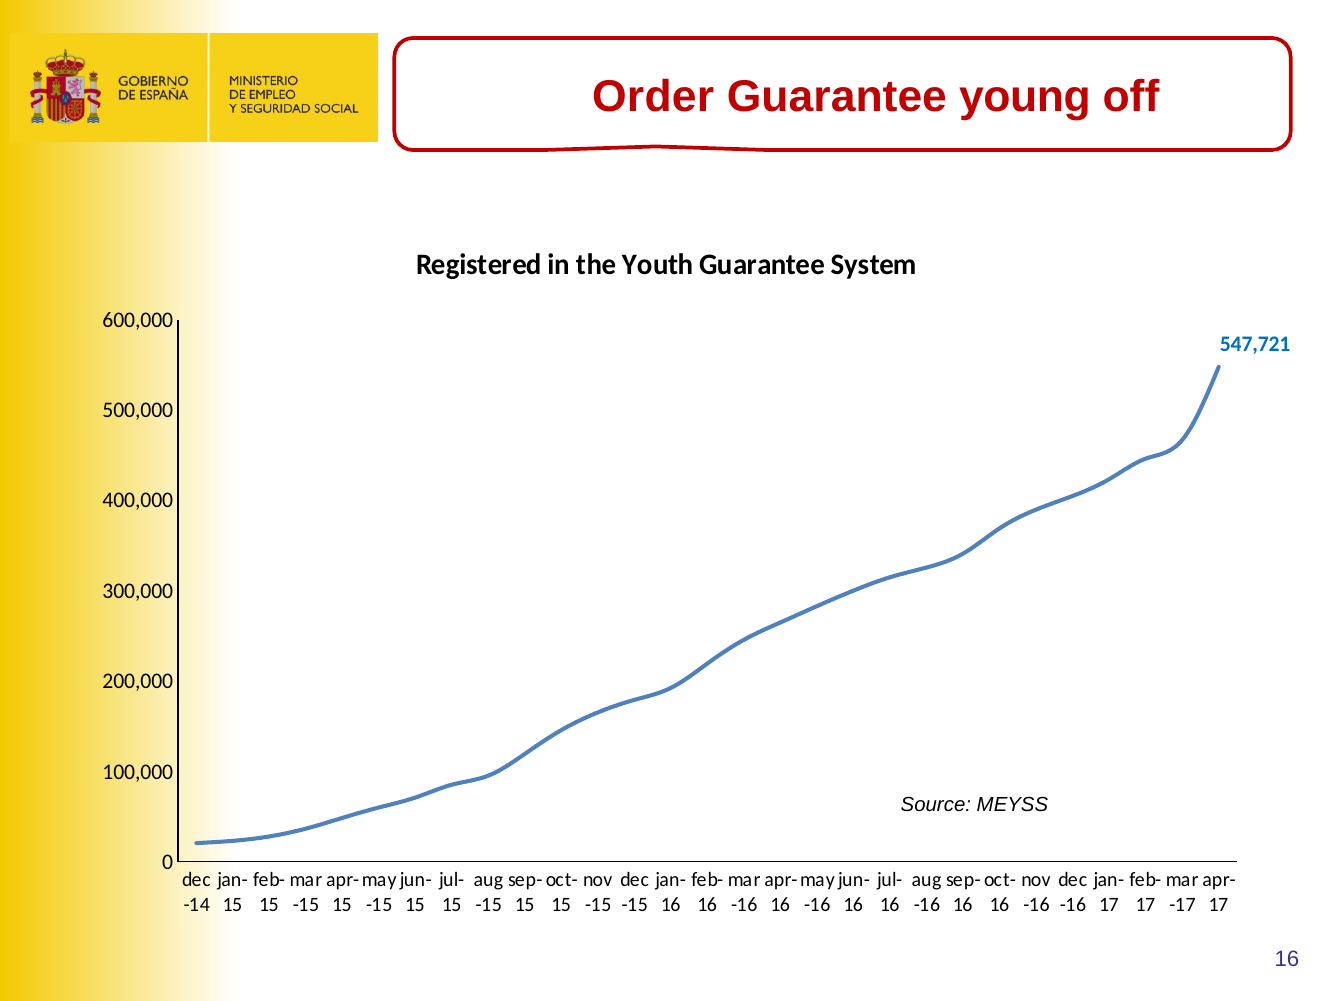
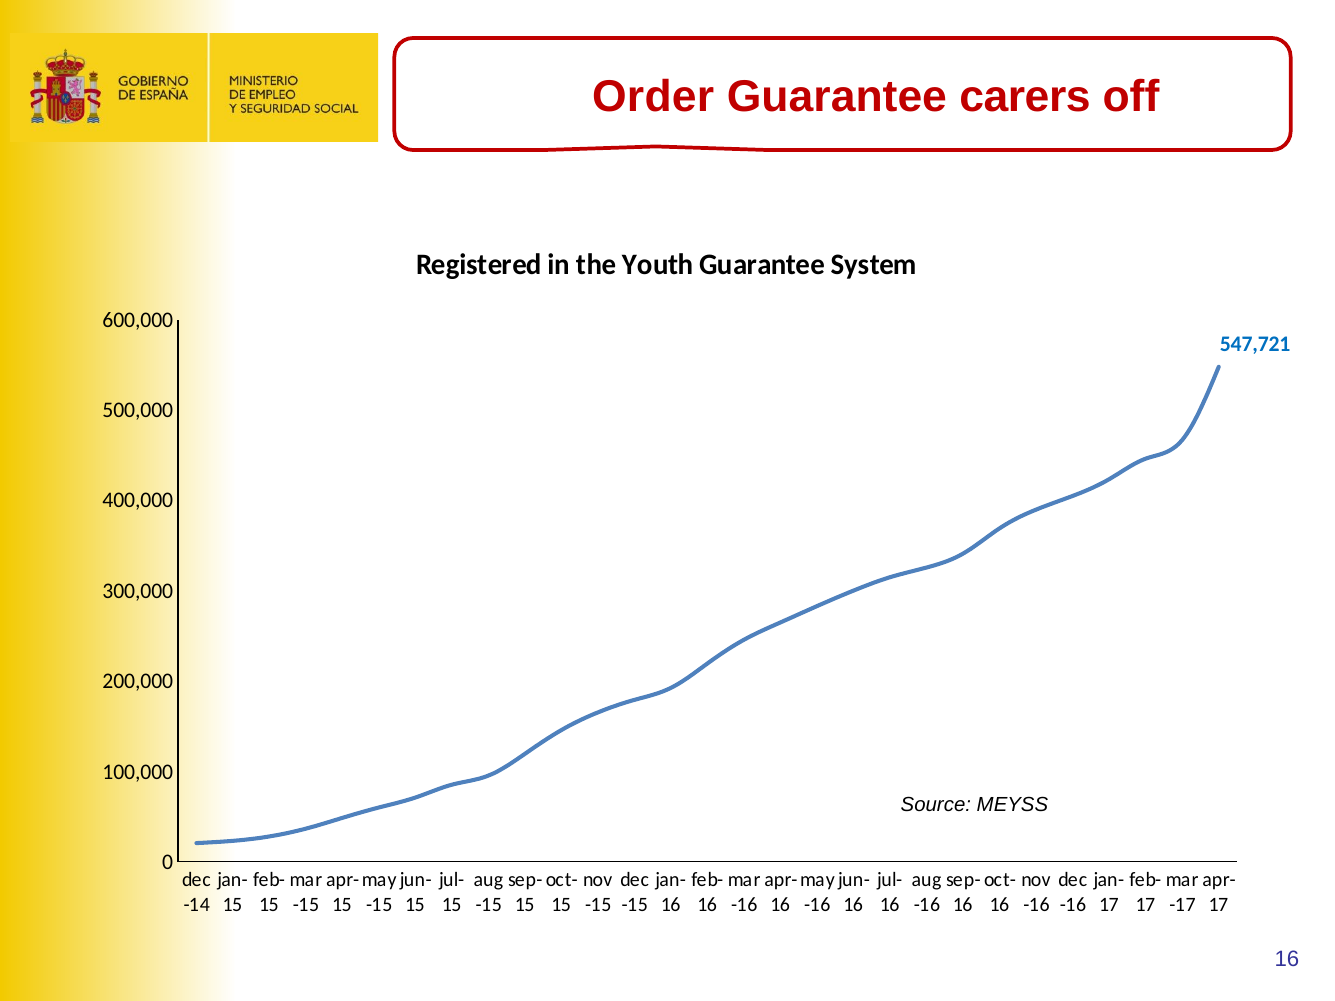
young: young -> carers (1025, 97)
